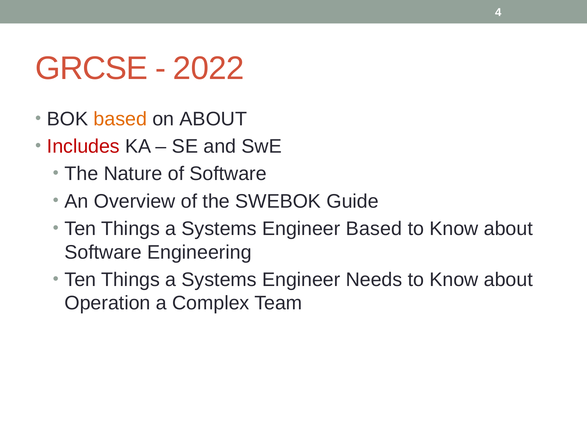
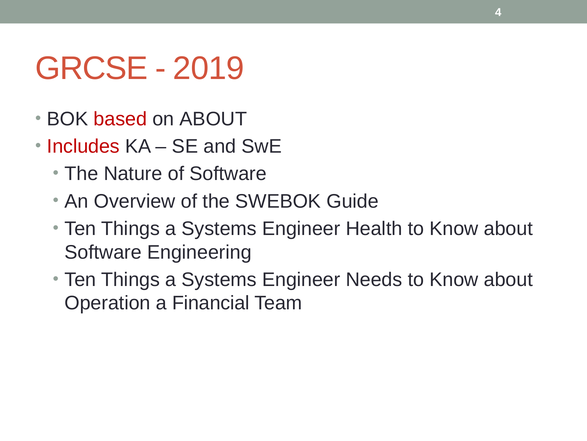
2022: 2022 -> 2019 (209, 68)
based colour: orange -> red (120, 119)
Engineer Based: Based -> Health (374, 228)
Complex: Complex -> Financial (211, 303)
